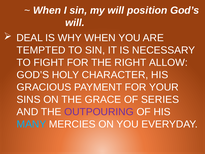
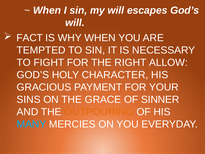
position: position -> escapes (147, 10)
DEAL: DEAL -> FACT (30, 38)
SERIES: SERIES -> SINNER (160, 99)
OUTPOURING colour: purple -> orange (99, 112)
